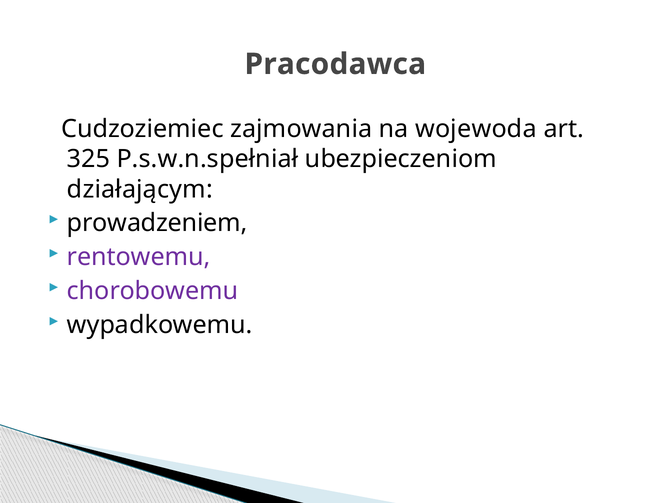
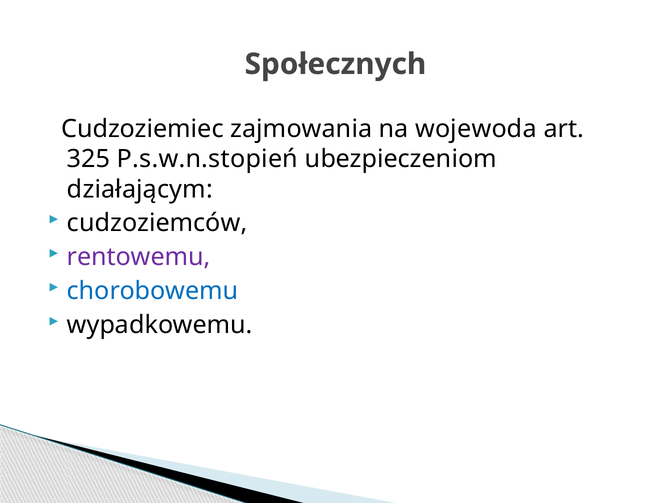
Pracodawca: Pracodawca -> Społecznych (335, 64)
P.s.w.n.spełniał: P.s.w.n.spełniał -> P.s.w.n.stopień (207, 159)
prowadzeniem: prowadzeniem -> cudzoziemców (157, 223)
chorobowemu colour: purple -> blue (153, 291)
